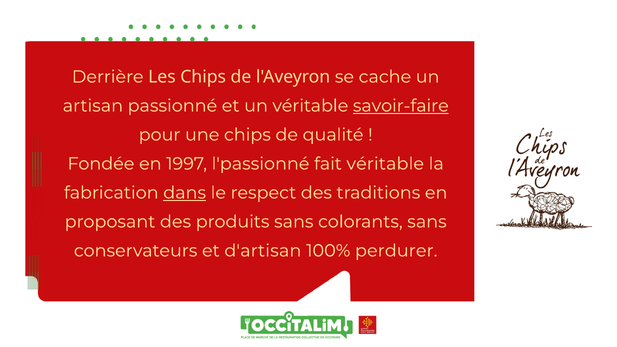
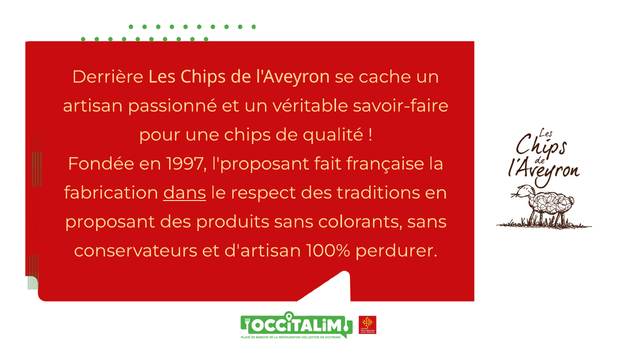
savoir-faire underline: present -> none (401, 106)
l'passionné: l'passionné -> l'proposant (261, 164)
fait véritable: véritable -> française (385, 164)
